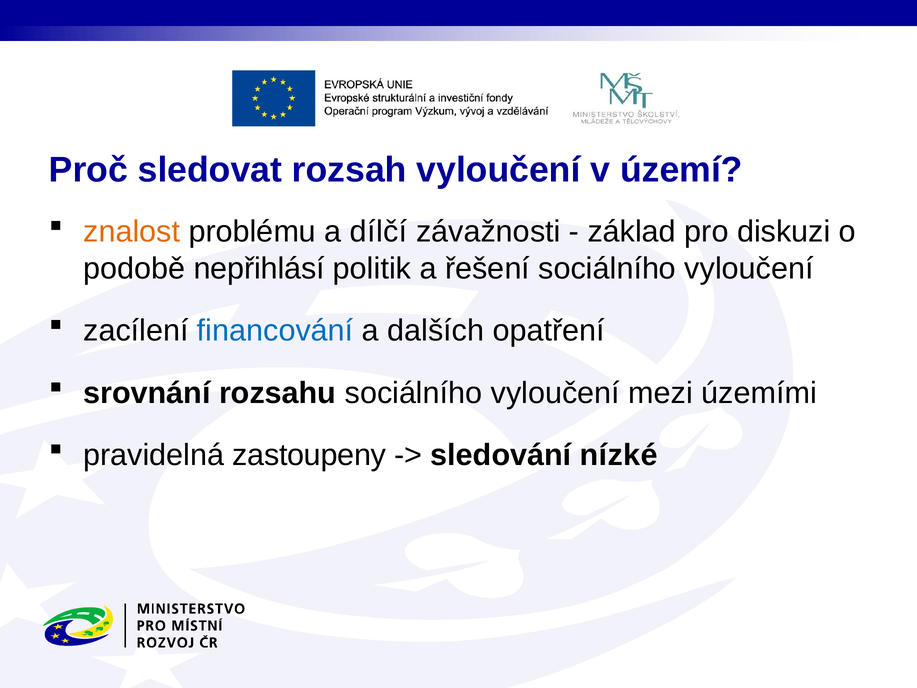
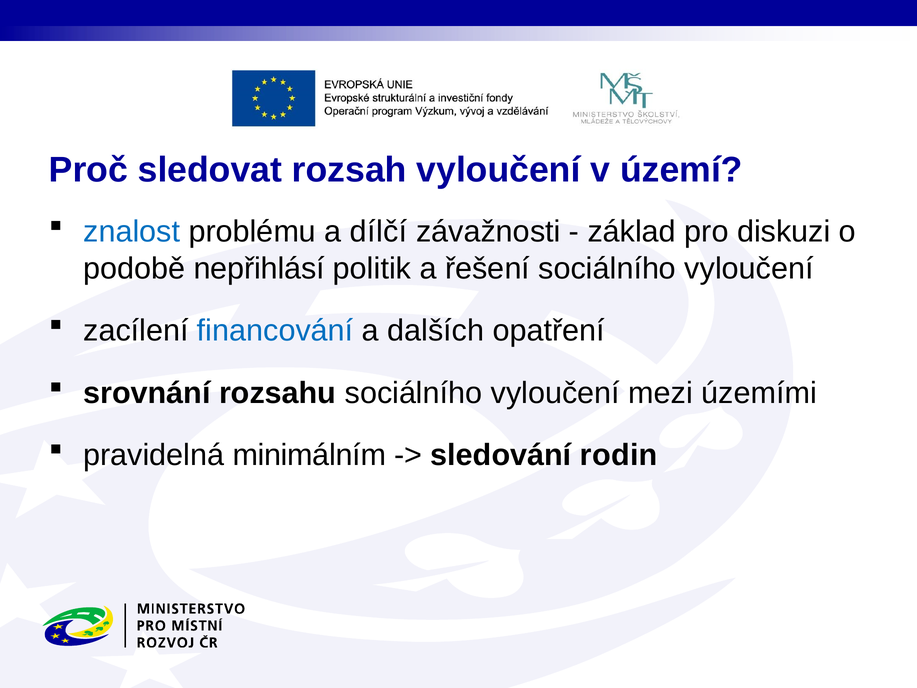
znalost colour: orange -> blue (132, 232)
zastoupeny: zastoupeny -> minimálním (309, 455)
nízké: nízké -> rodin (619, 455)
